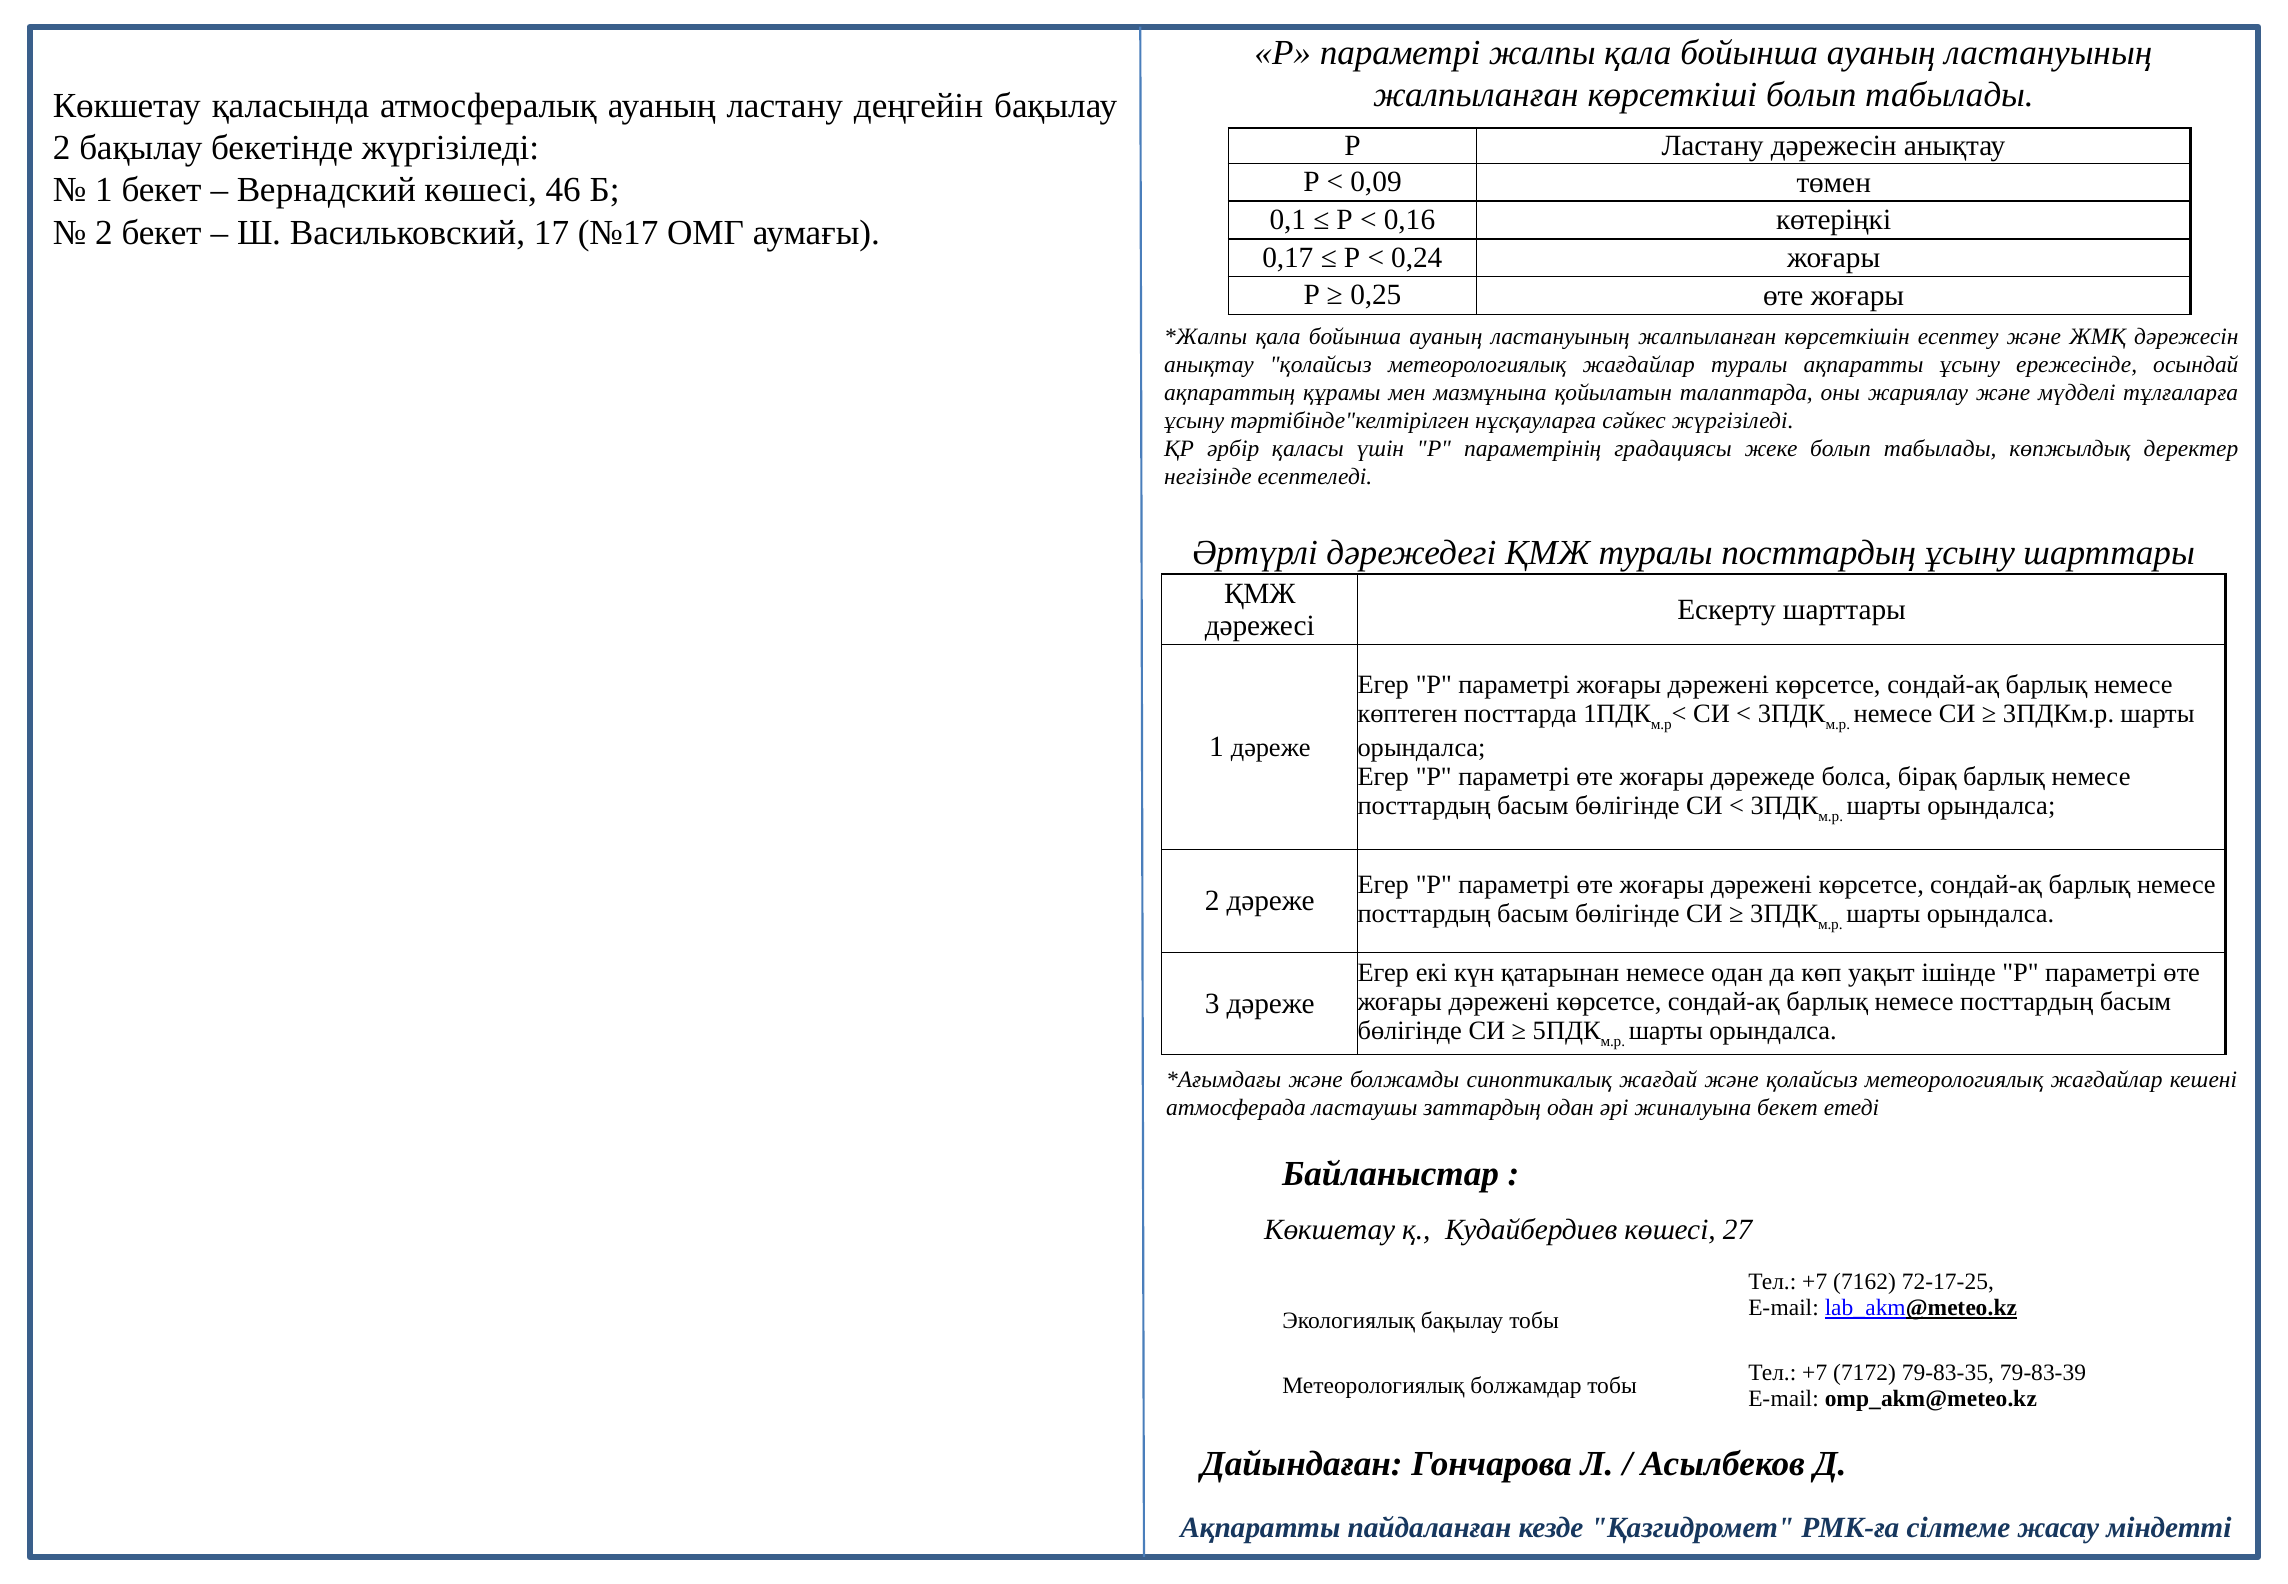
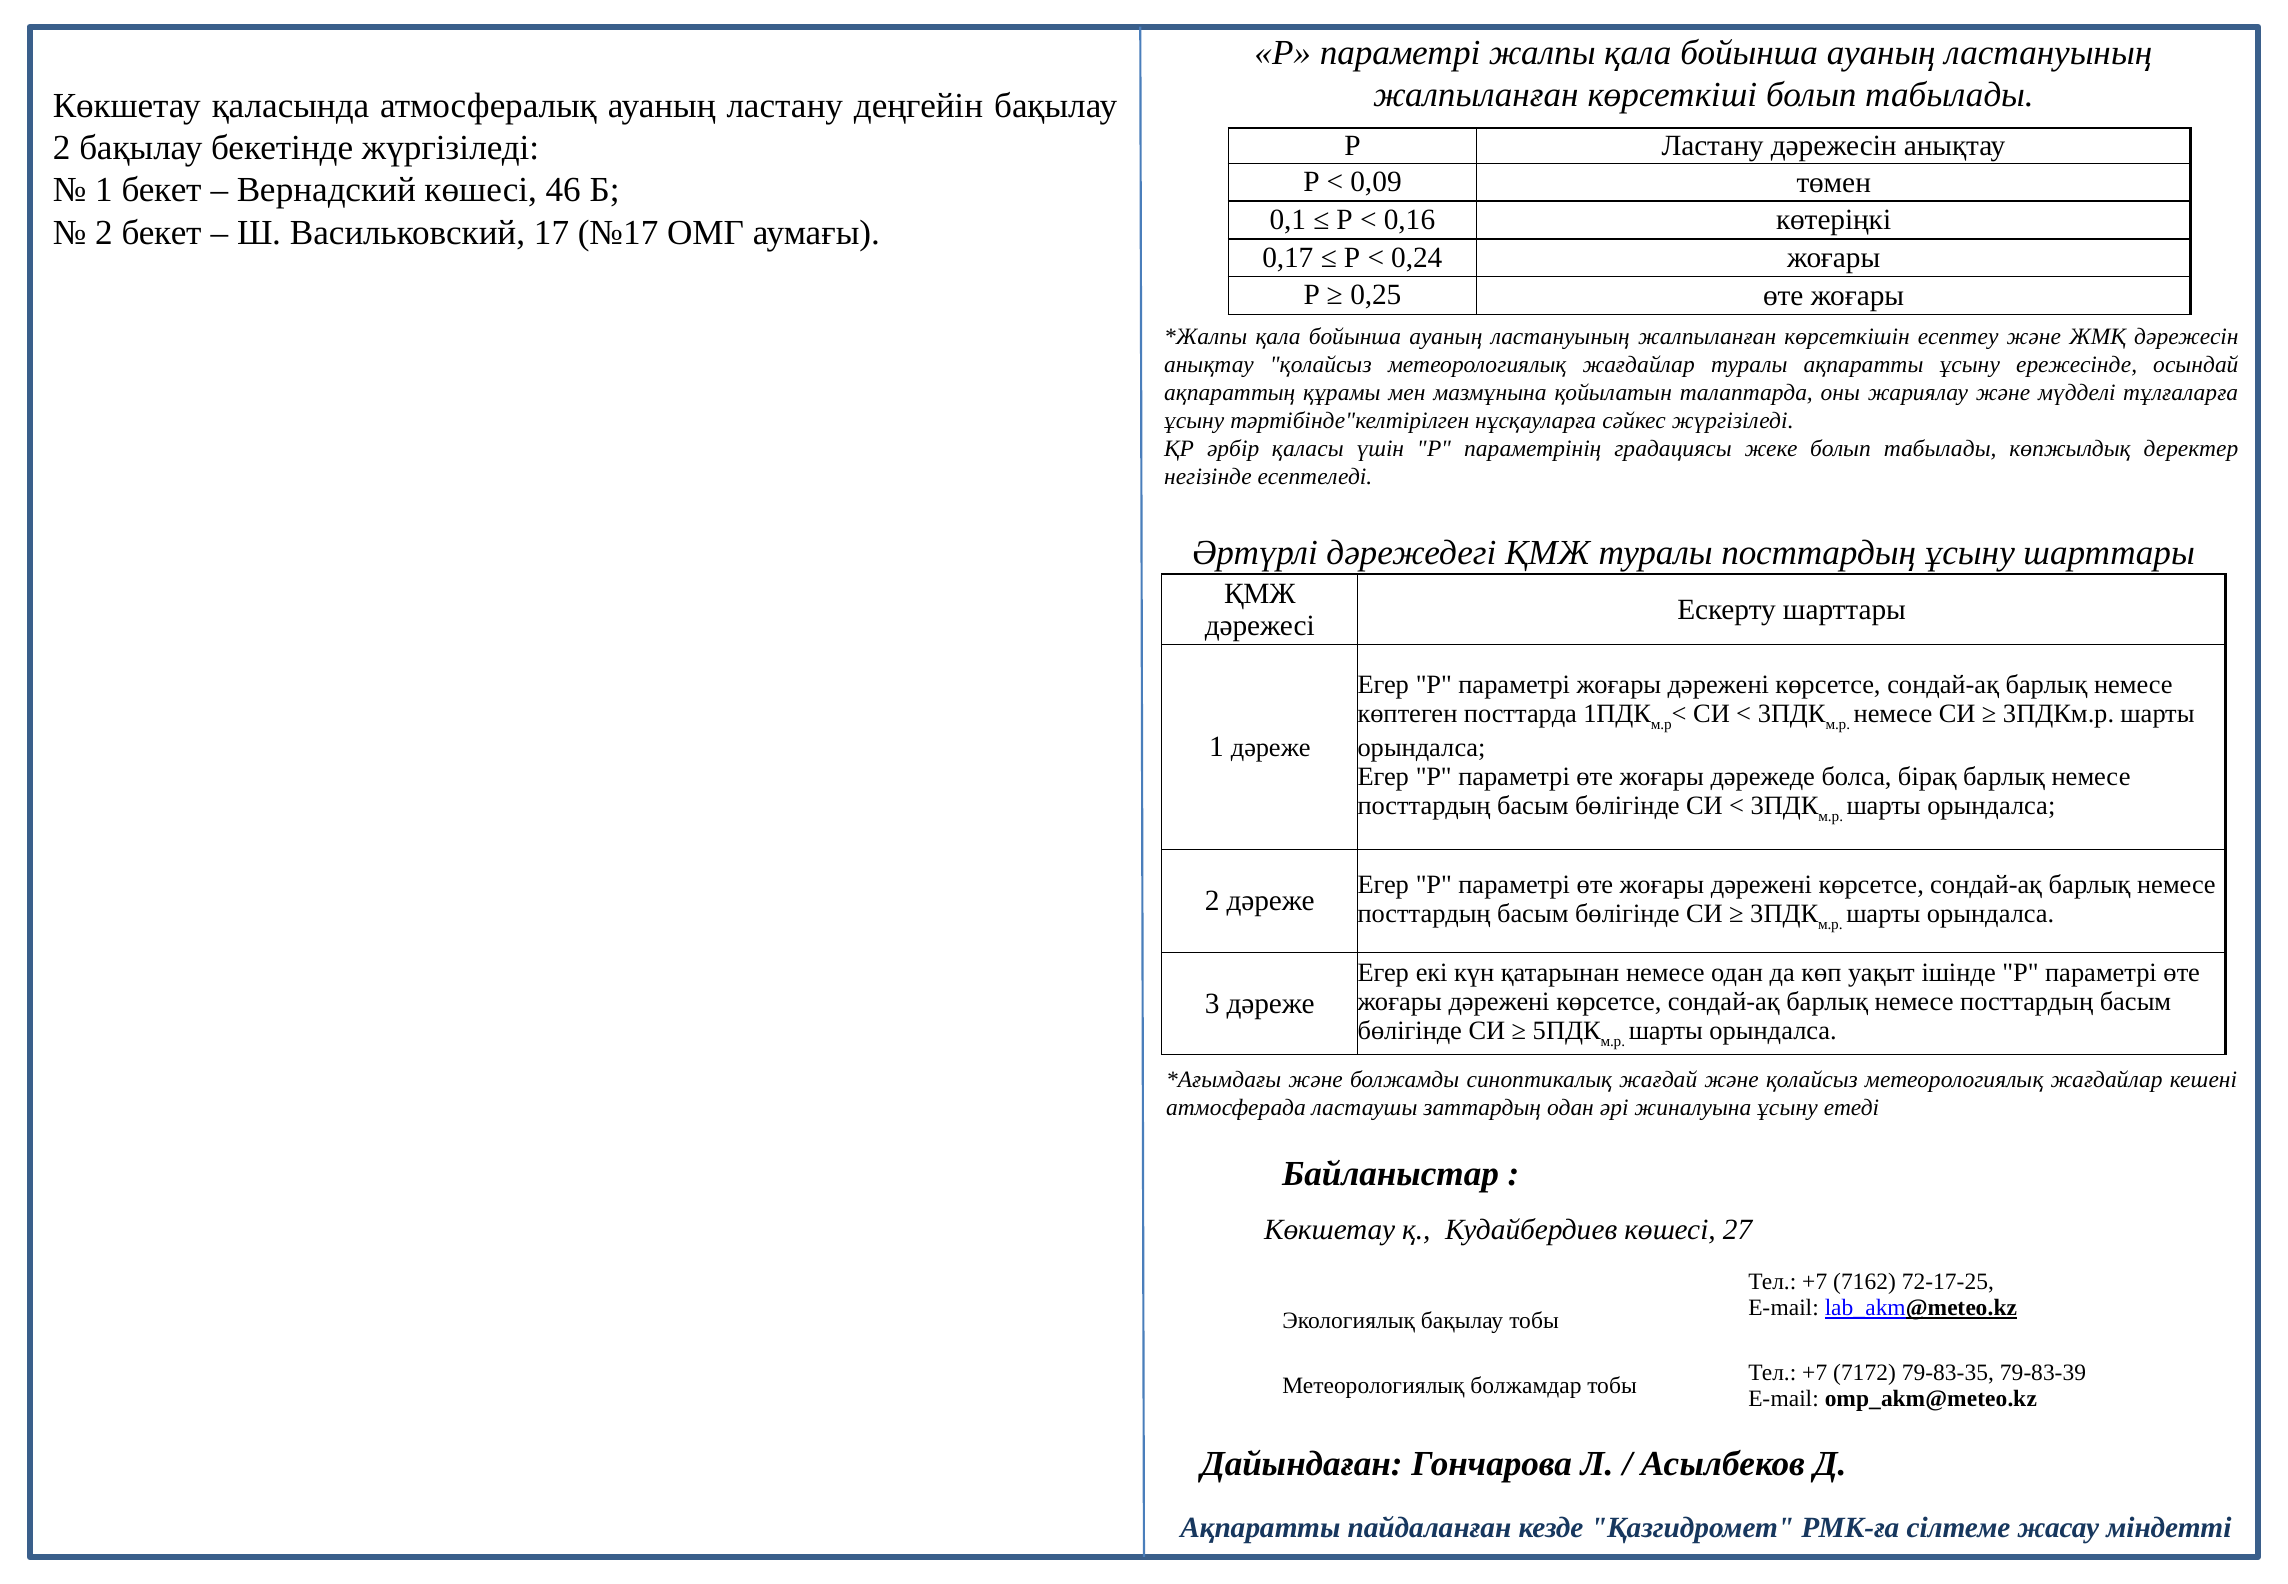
жиналуына бекет: бекет -> ұсыну (1787, 1108)
